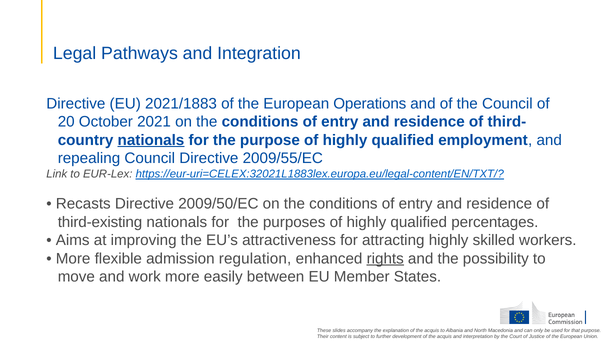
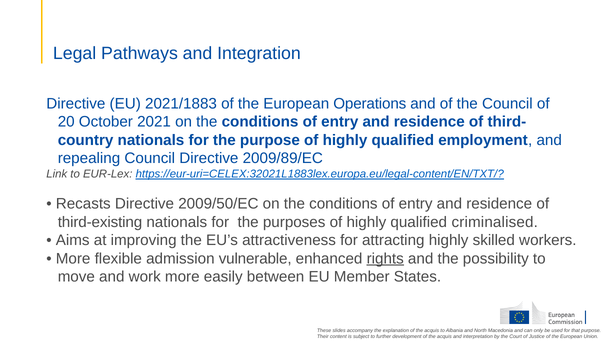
nationals underline: present -> none (151, 140)
2009/55/EC: 2009/55/EC -> 2009/89/EC (283, 158)
percentages: percentages -> criminalised (495, 222)
regulation: regulation -> vulnerable (255, 259)
